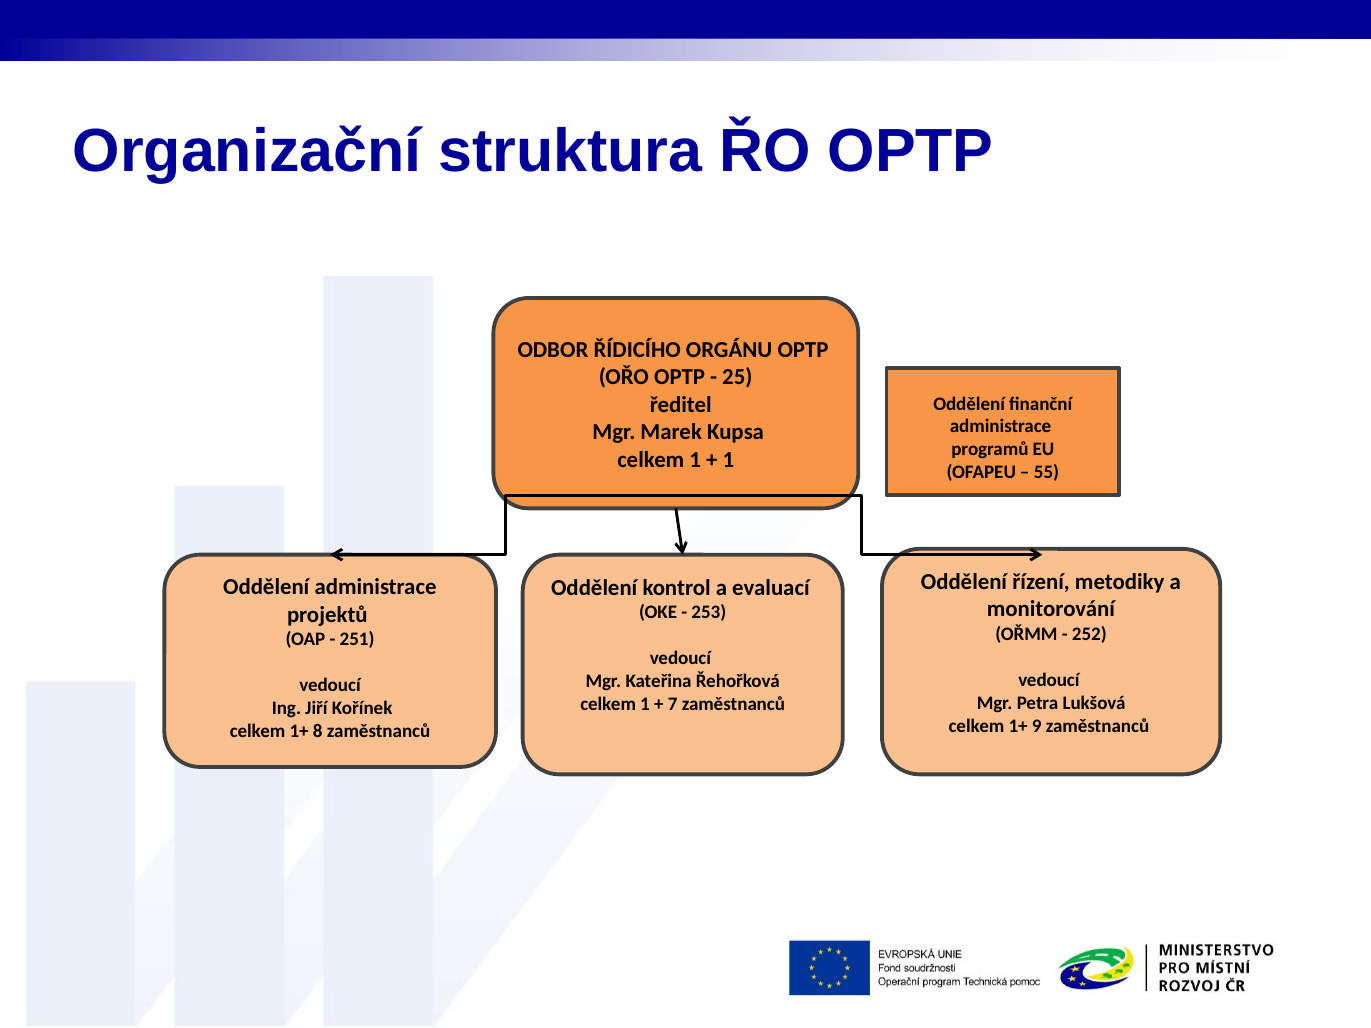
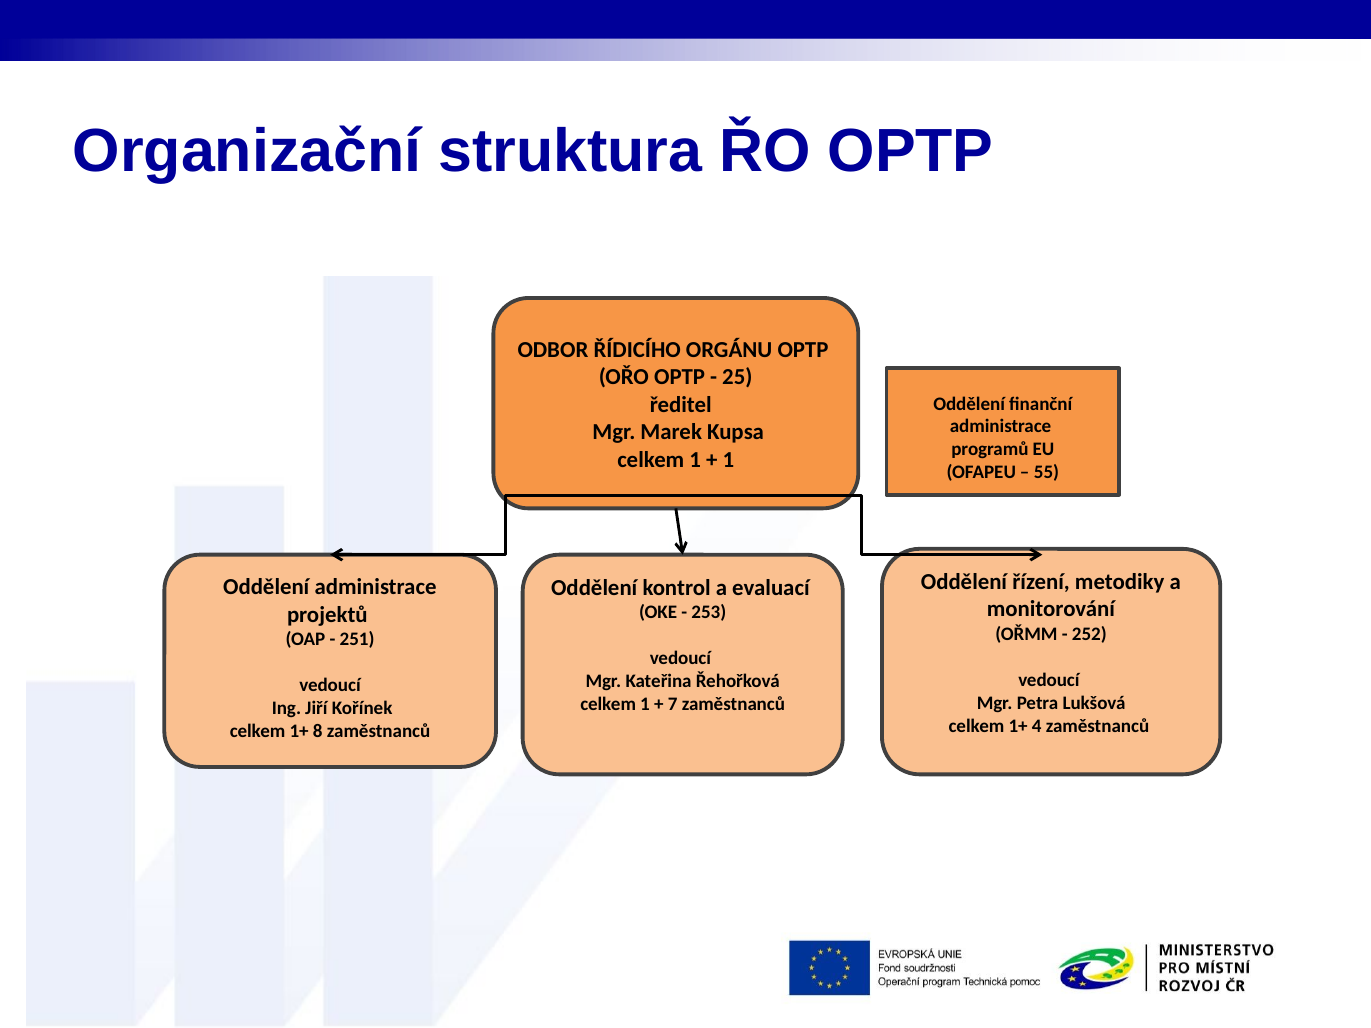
9: 9 -> 4 (1037, 726)
